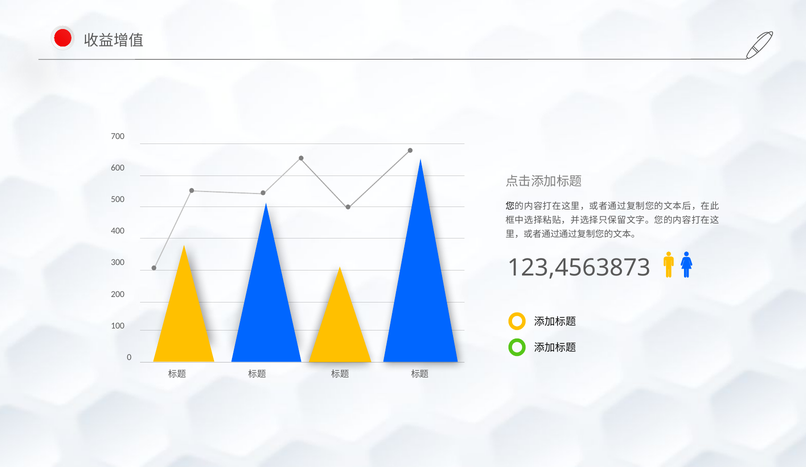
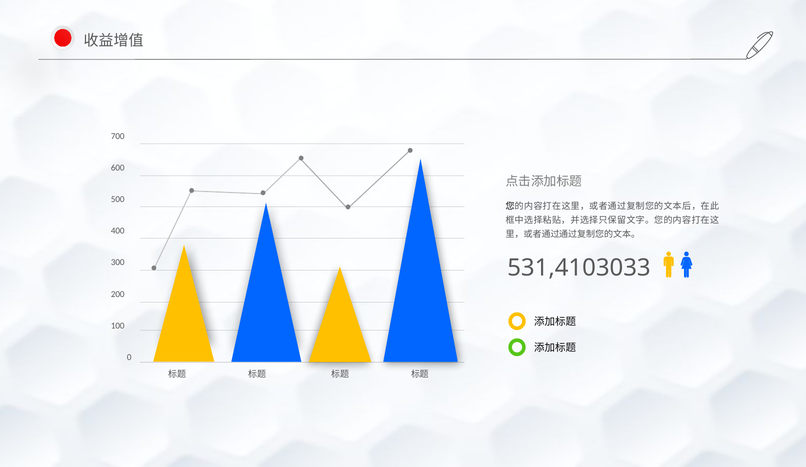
123,4563873: 123,4563873 -> 531,4103033 (579, 267)
